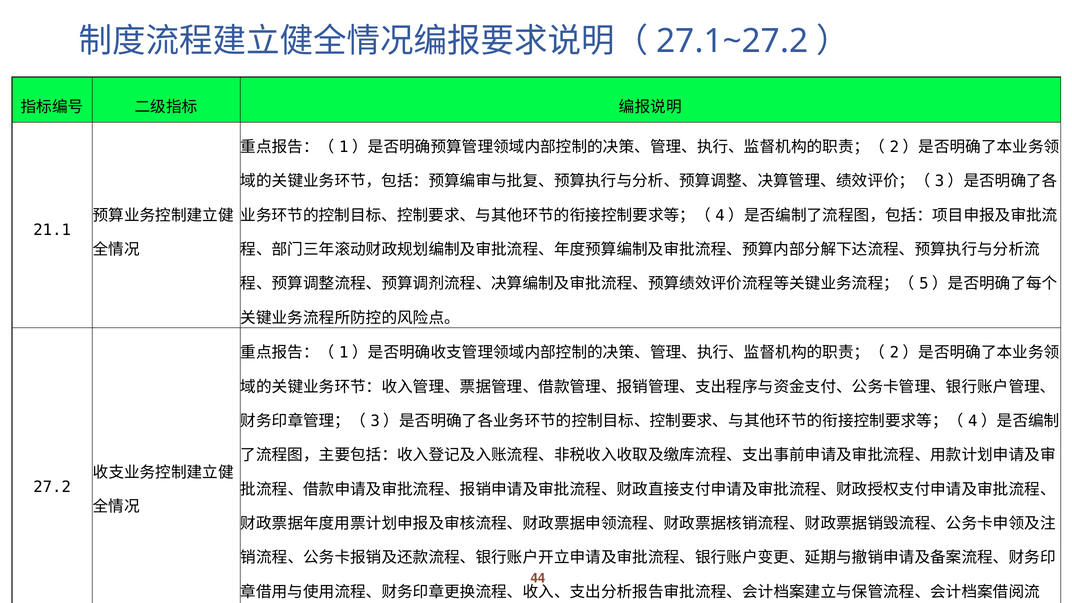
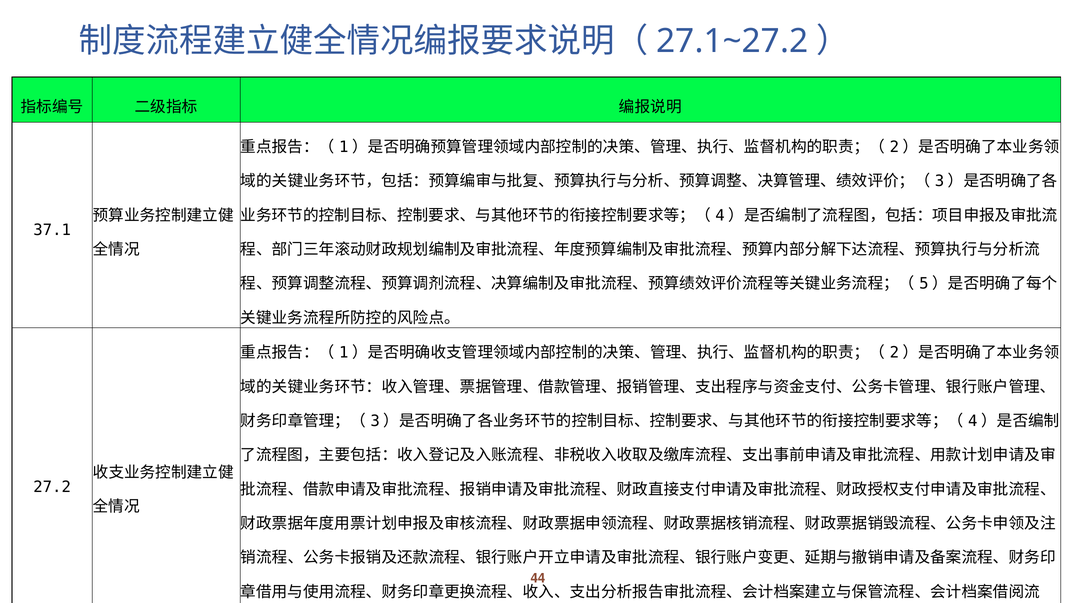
21.1: 21.1 -> 37.1 (52, 230)
